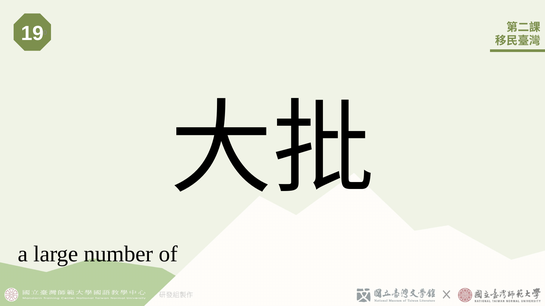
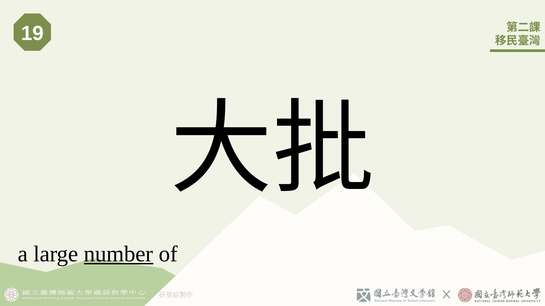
number underline: none -> present (119, 254)
